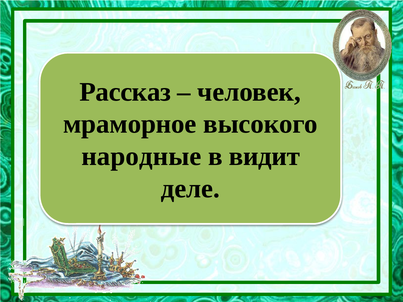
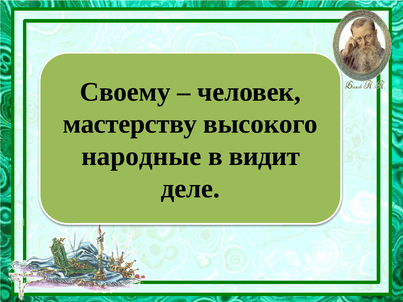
Рассказ: Рассказ -> Своему (125, 92)
мраморное: мраморное -> мастерству (130, 124)
